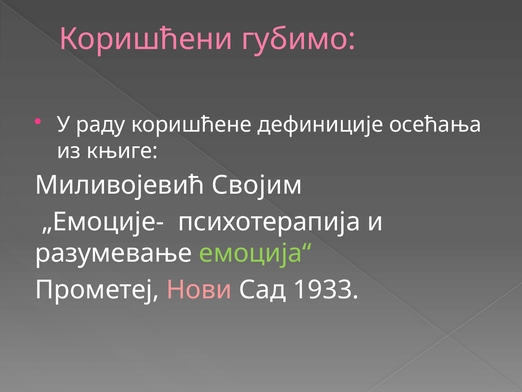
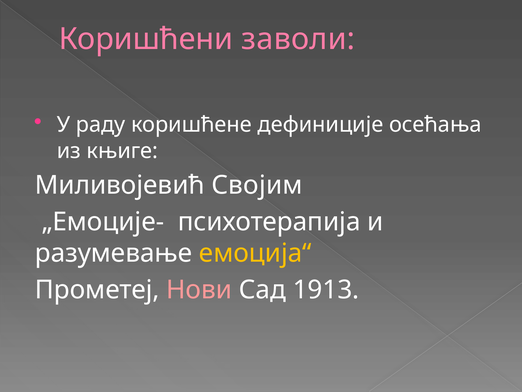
губимо: губимо -> заволи (298, 39)
емоција“ colour: light green -> yellow (255, 253)
1933: 1933 -> 1913 (326, 289)
